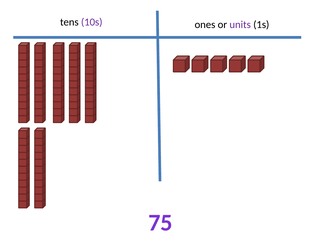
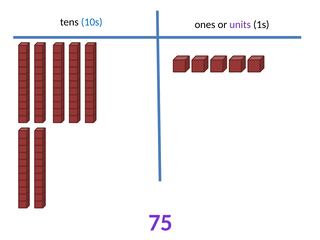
10s colour: purple -> blue (92, 22)
